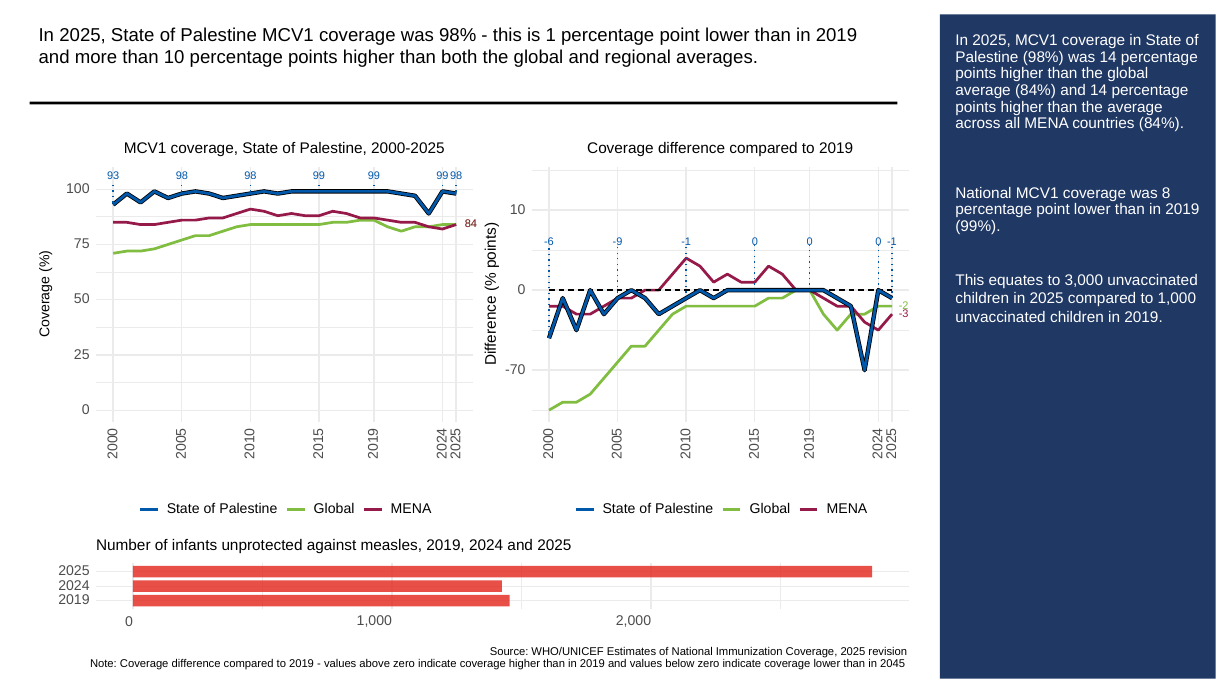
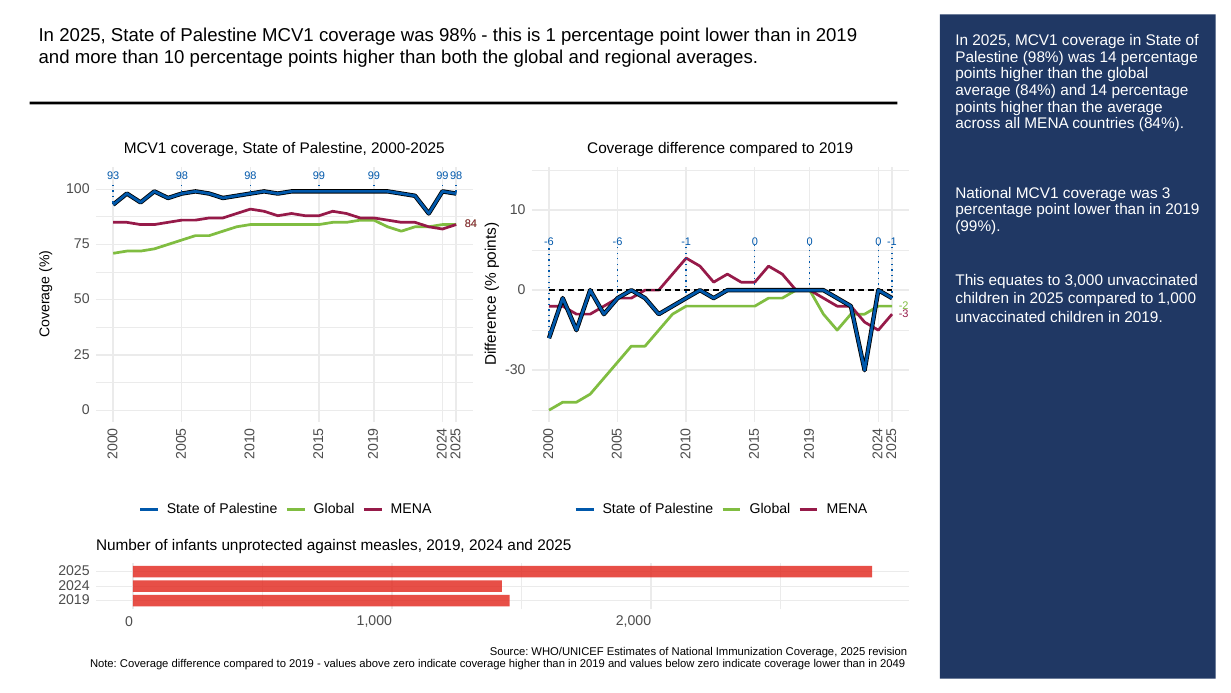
8: 8 -> 3 (1166, 193)
-6 -9: -9 -> -6 (618, 242)
-70: -70 -> -30 (515, 369)
2045: 2045 -> 2049 (893, 663)
